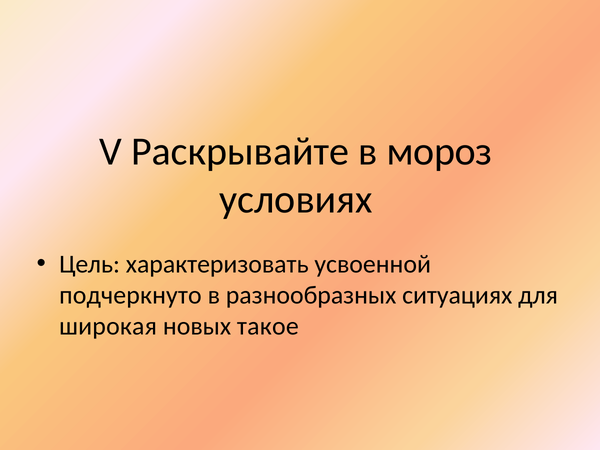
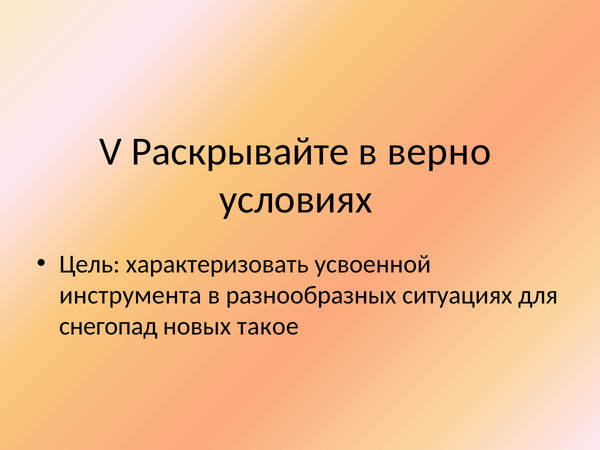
мороз: мороз -> верно (439, 152)
подчеркнуто: подчеркнуто -> инструмента (130, 295)
широкая: широкая -> снегопад (108, 326)
